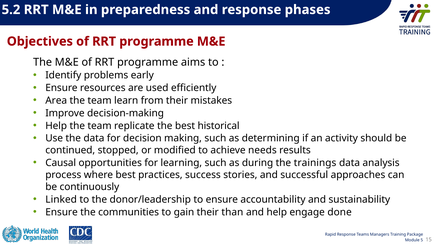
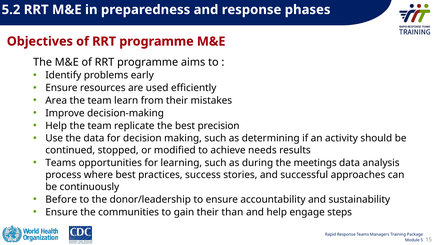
historical: historical -> precision (219, 126)
Causal: Causal -> Teams (61, 163)
trainings: trainings -> meetings (315, 163)
Linked: Linked -> Before (61, 199)
done: done -> steps (340, 212)
